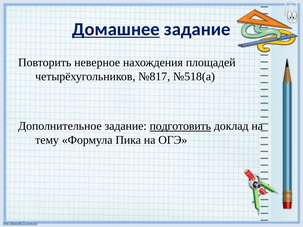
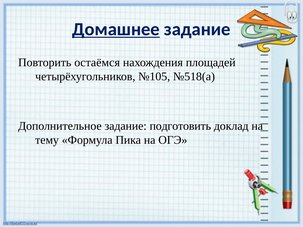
неверное: неверное -> остаёмся (97, 62)
№817: №817 -> №105 (154, 77)
подготовить underline: present -> none (180, 126)
